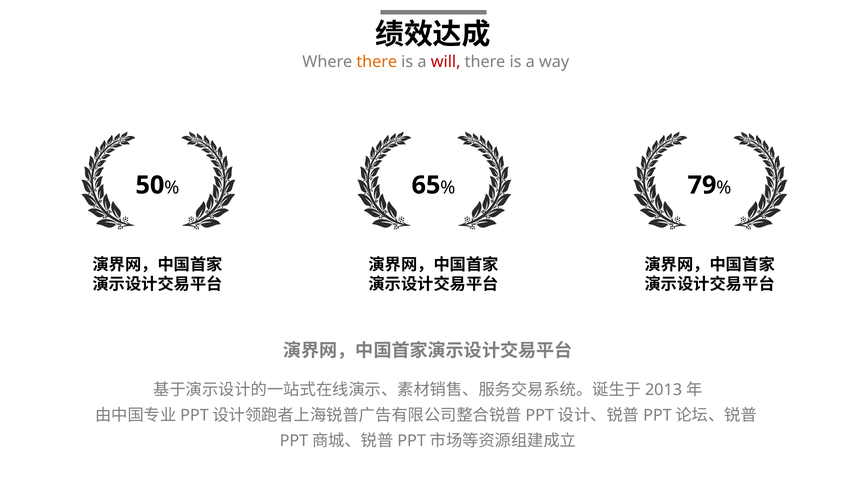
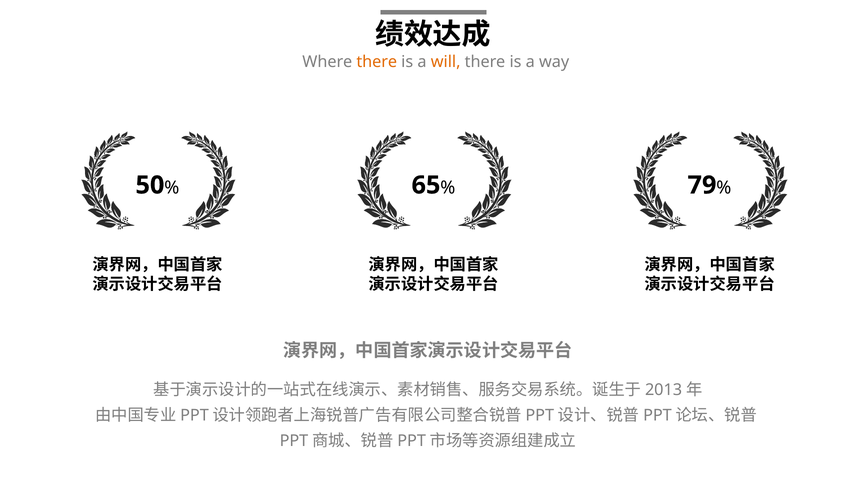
will colour: red -> orange (446, 62)
